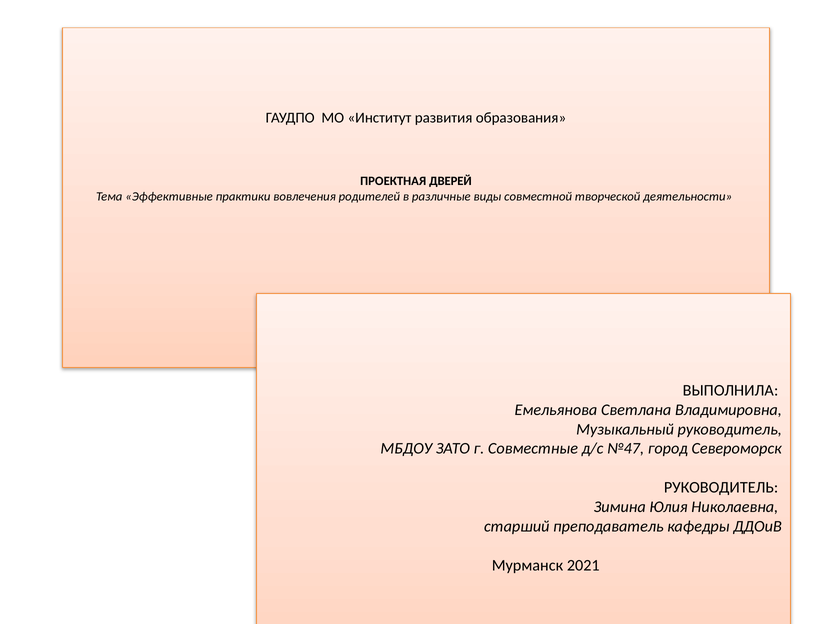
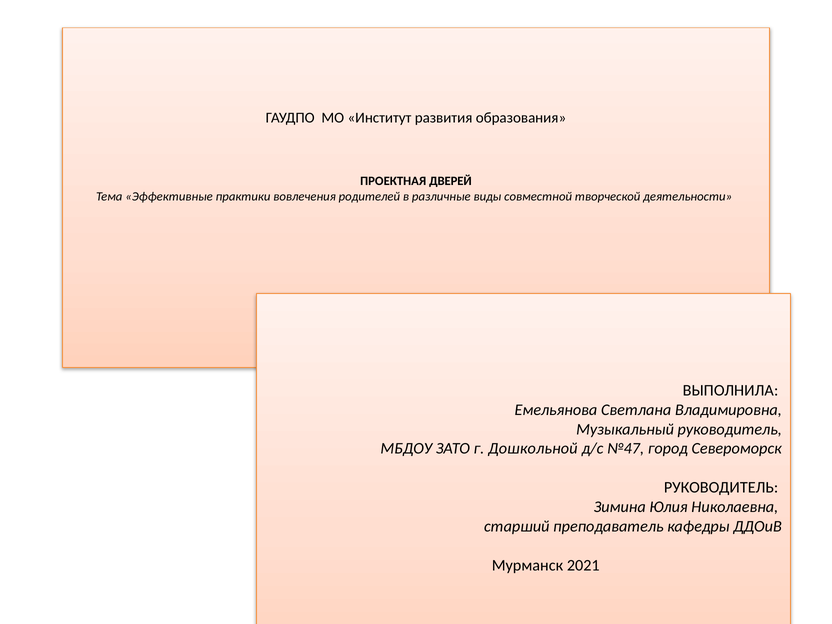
Совместные: Совместные -> Дошкольной (533, 449)
